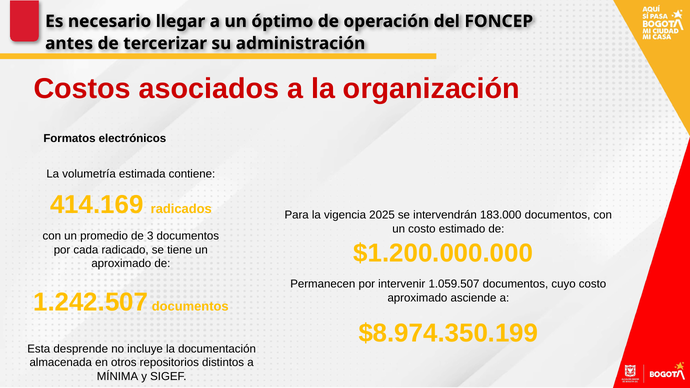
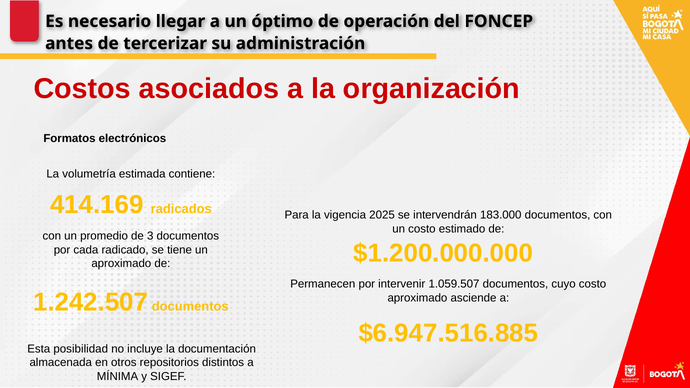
$8.974.350.199: $8.974.350.199 -> $6.947.516.885 (448, 333)
desprende: desprende -> posibilidad (81, 349)
